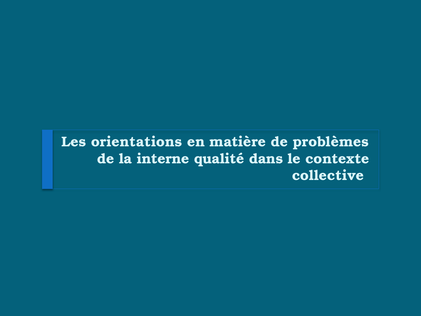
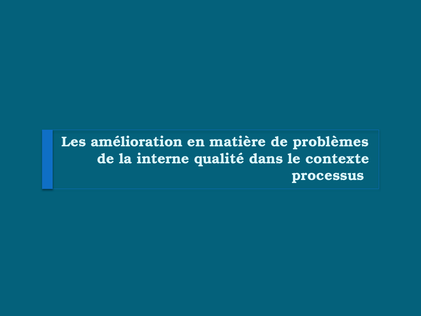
orientations: orientations -> amélioration (137, 142)
collective: collective -> processus (328, 176)
